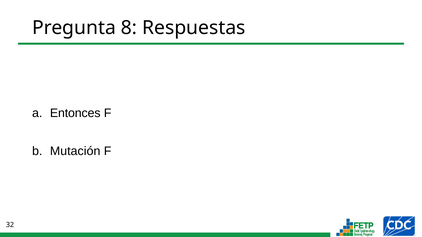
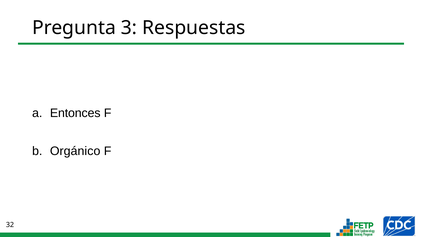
8: 8 -> 3 (129, 28)
Mutación: Mutación -> Orgánico (75, 151)
